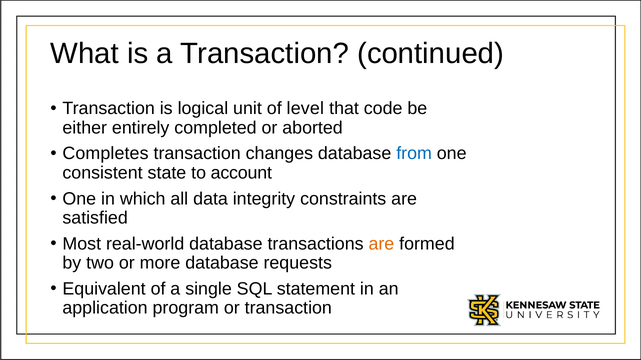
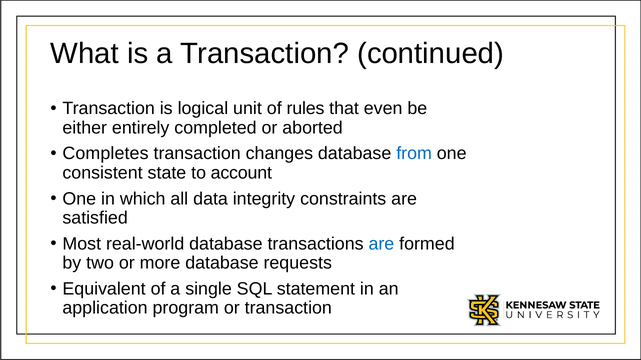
level: level -> rules (305, 109)
code: code -> even (383, 109)
are colour: orange -> blue (381, 244)
